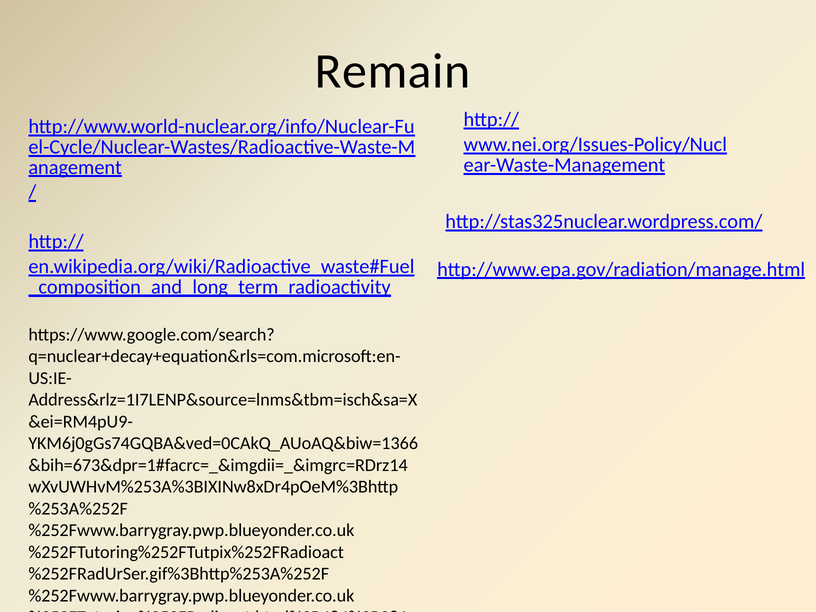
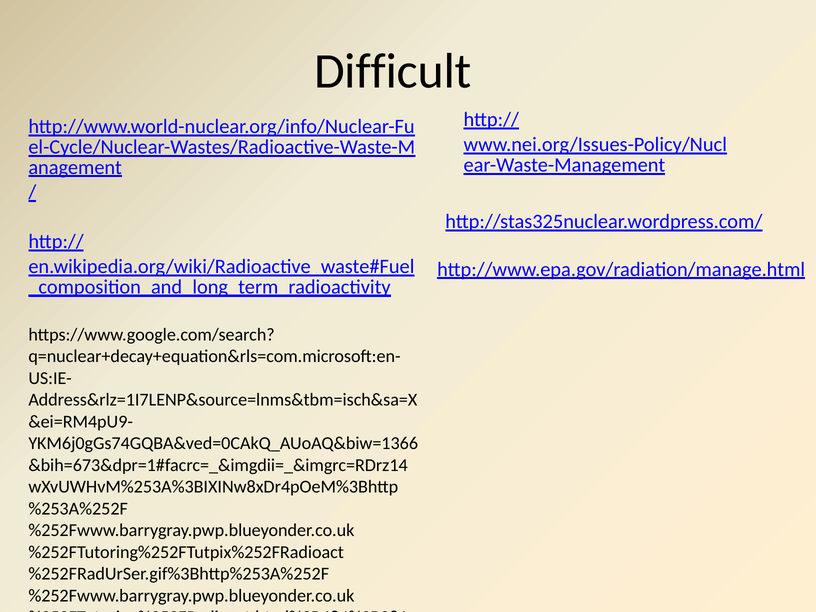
Remain: Remain -> Difficult (393, 71)
